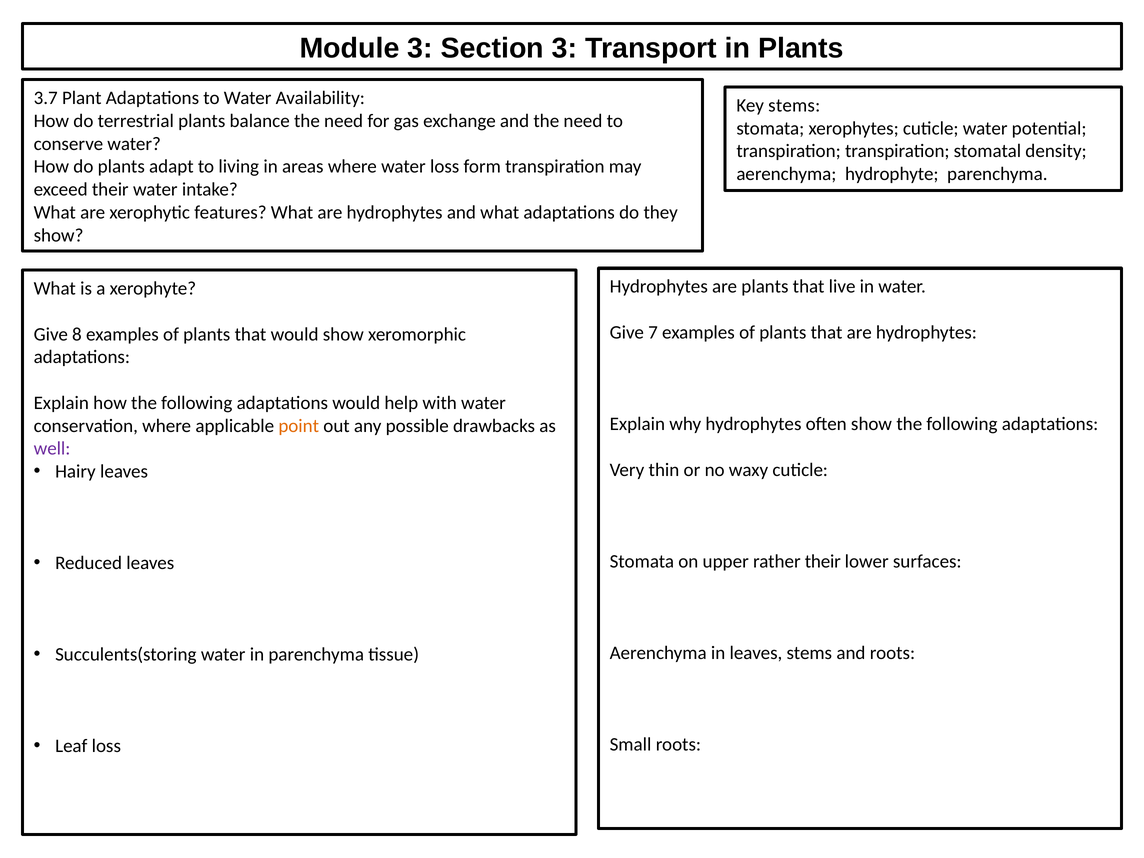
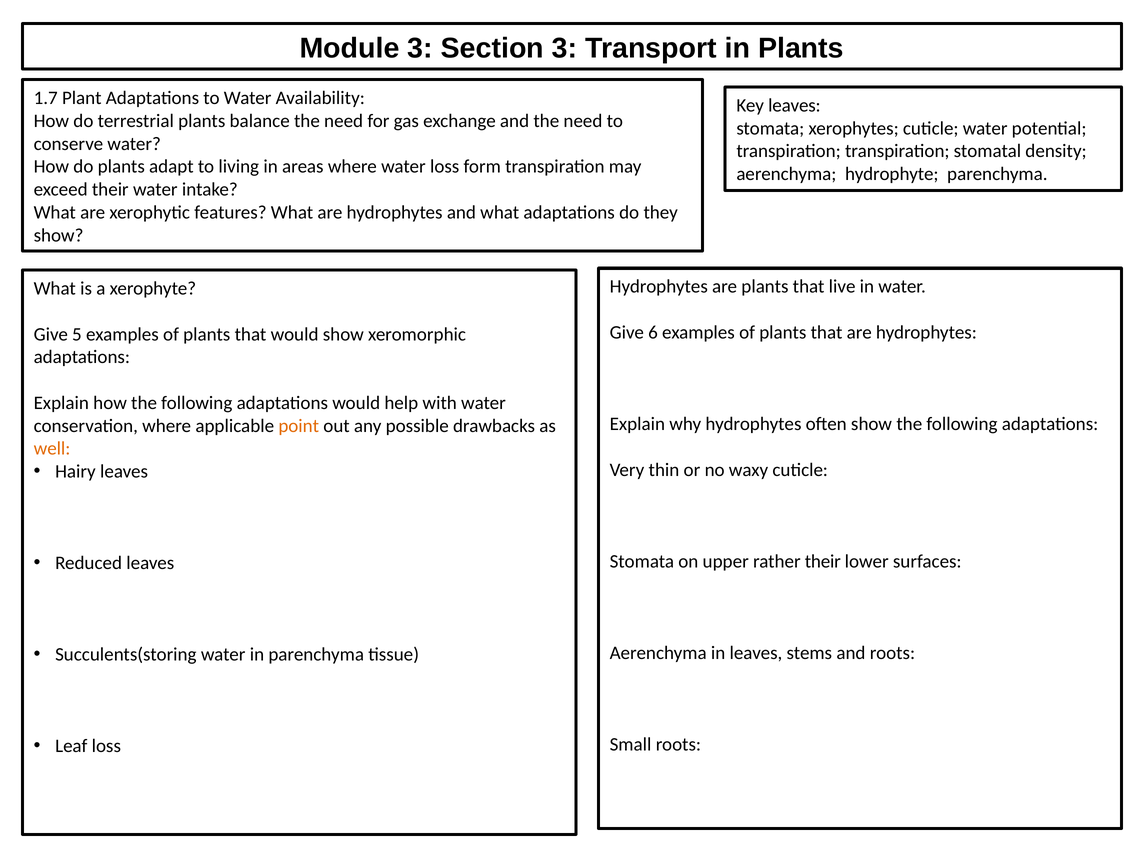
3.7: 3.7 -> 1.7 (46, 98)
Key stems: stems -> leaves (794, 105)
7: 7 -> 6 (653, 332)
8: 8 -> 5 (77, 334)
well colour: purple -> orange (52, 449)
